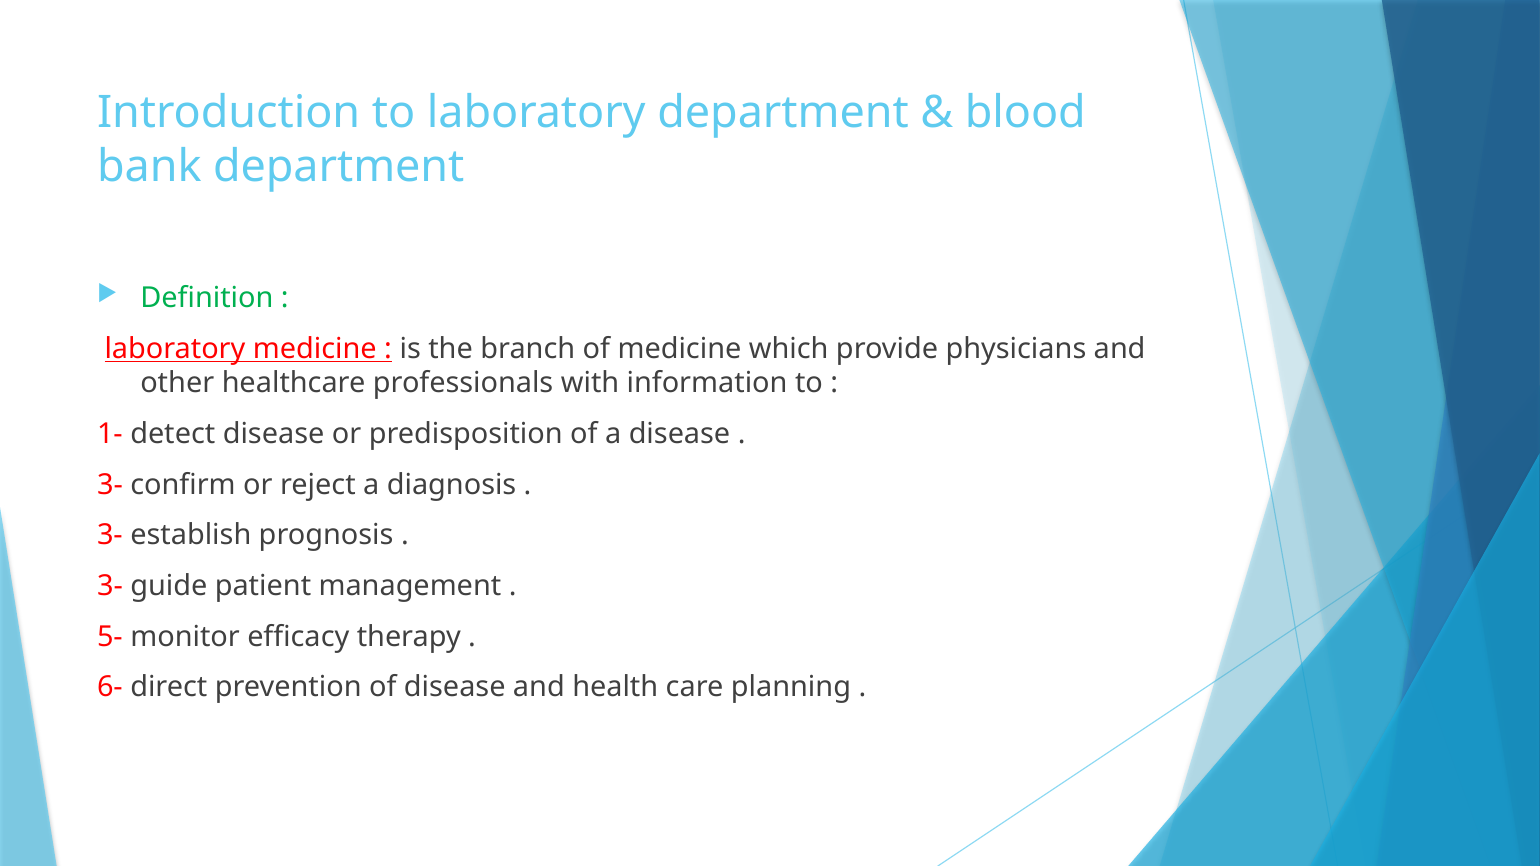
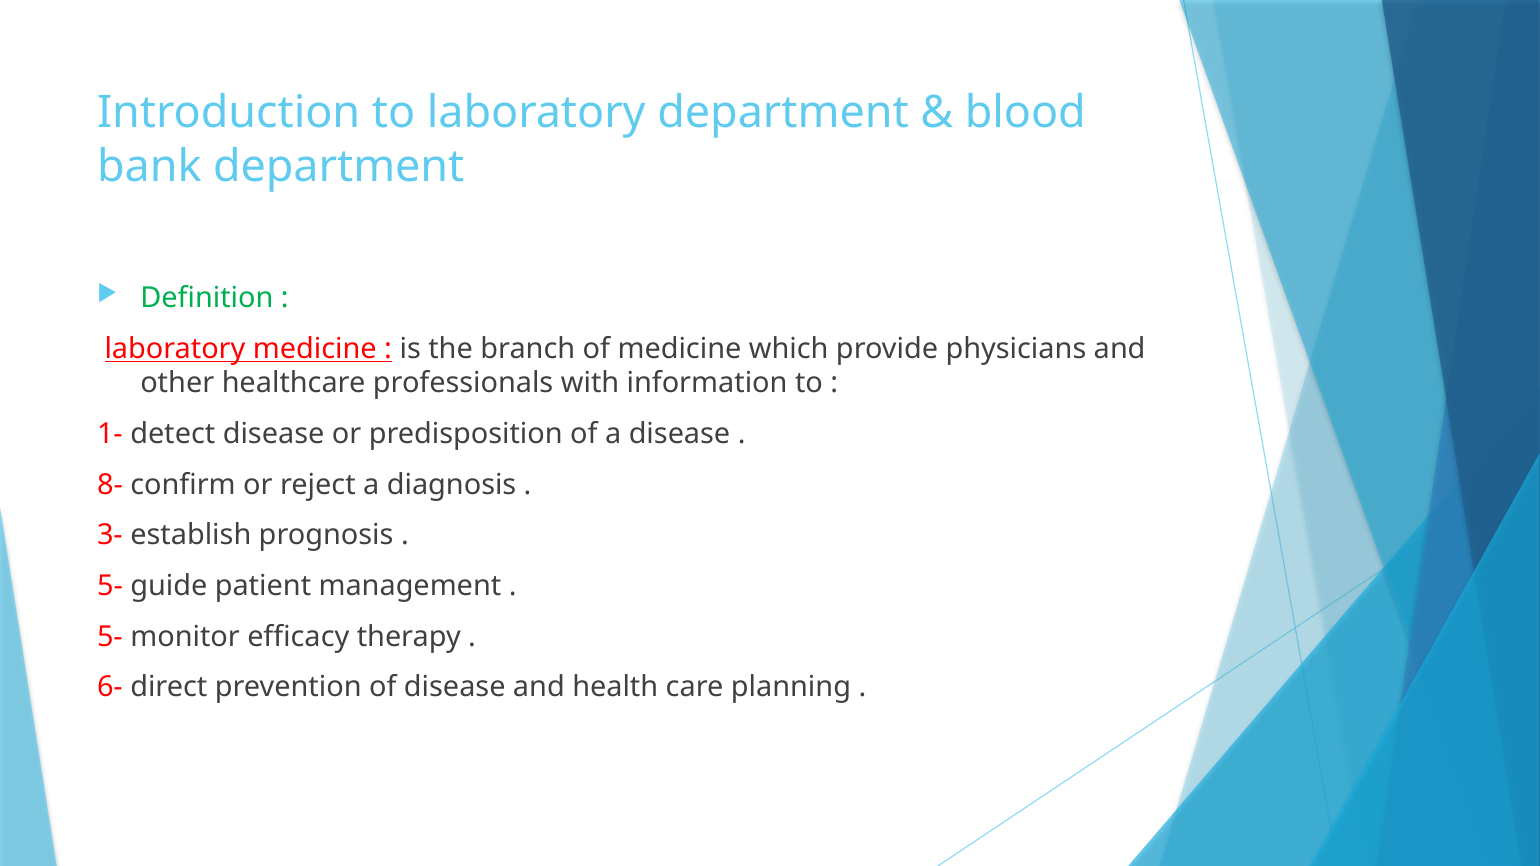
3-: 3- -> 8- (110, 485)
3-: 3- -> 5- (110, 586)
